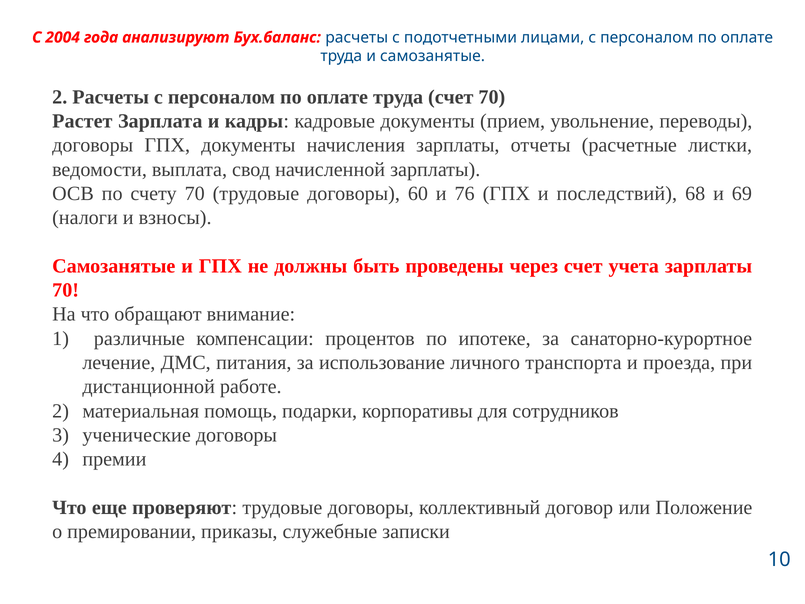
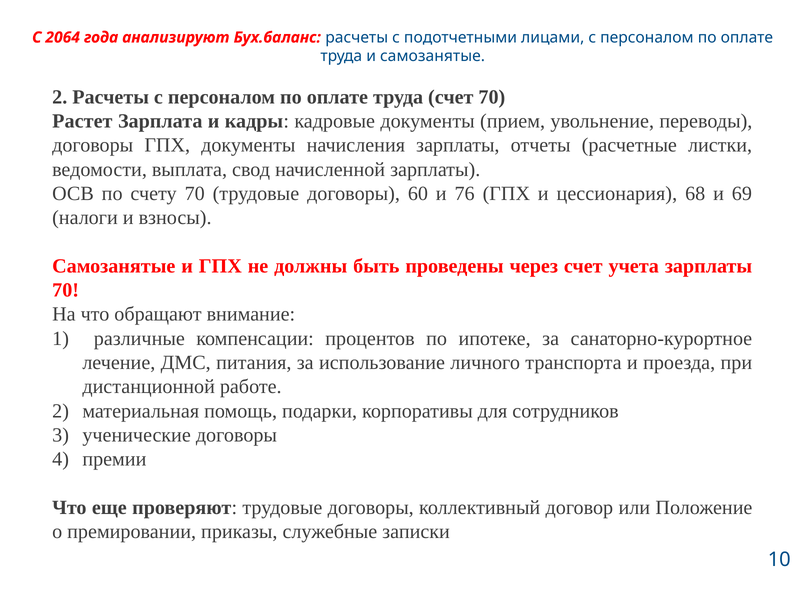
2004: 2004 -> 2064 (63, 37)
последствий: последствий -> цессионария (617, 193)
